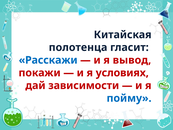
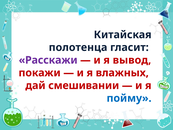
Расскажи colour: blue -> purple (48, 60)
условиях: условиях -> влажных (122, 73)
зависимости: зависимости -> смешивании (84, 85)
